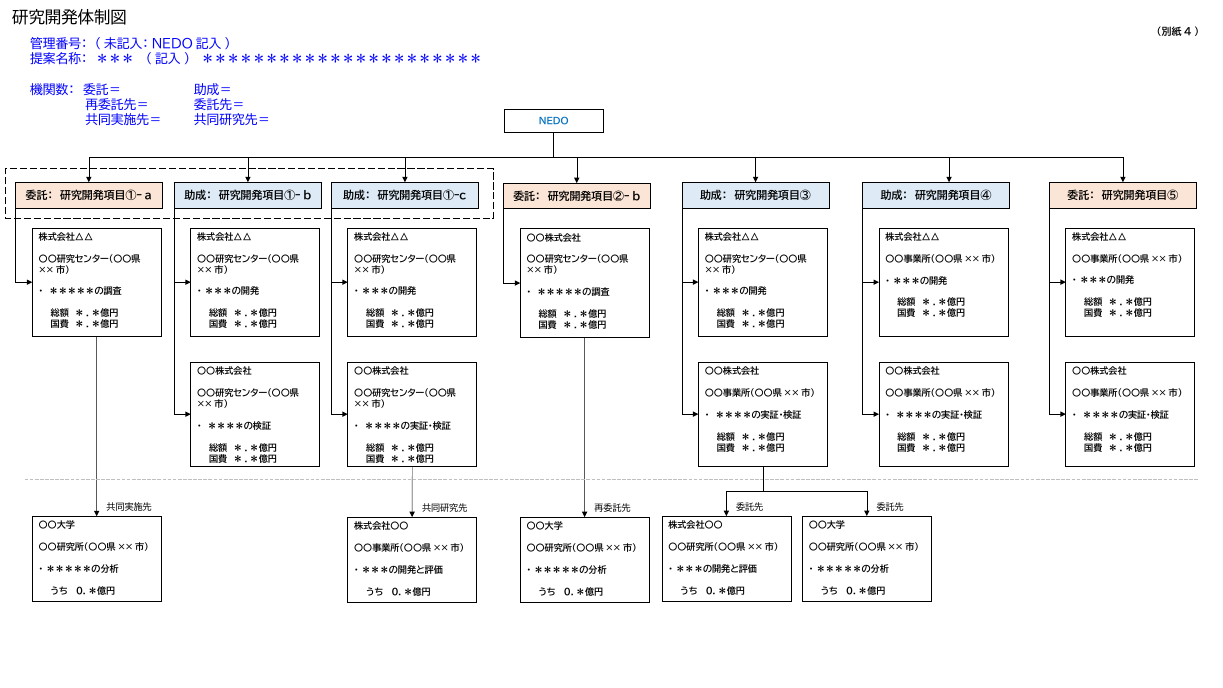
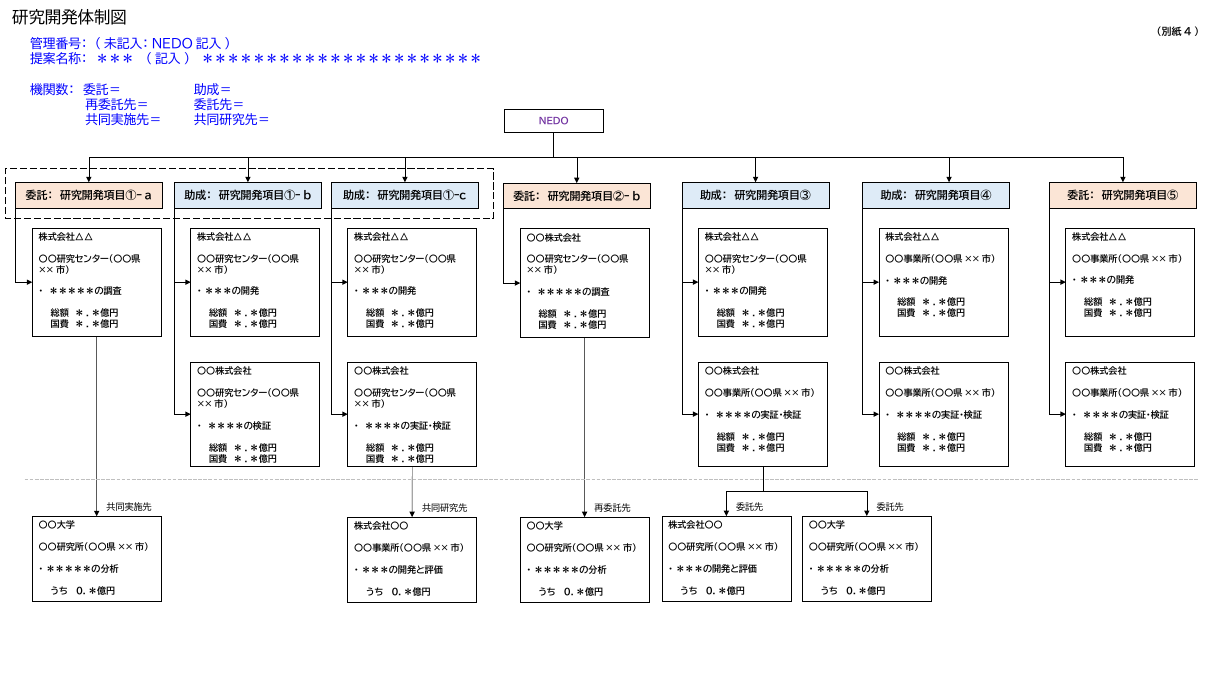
NEDO colour: blue -> purple (554, 121)
